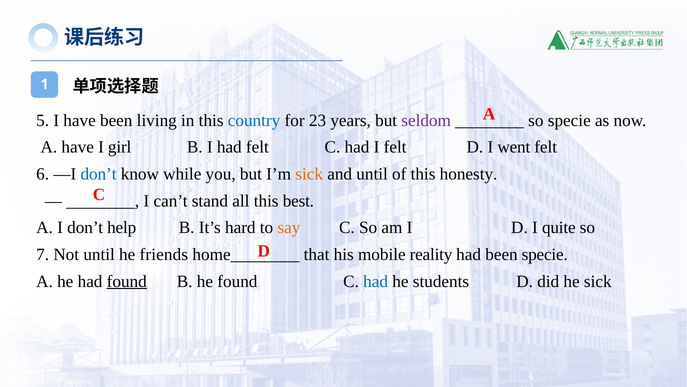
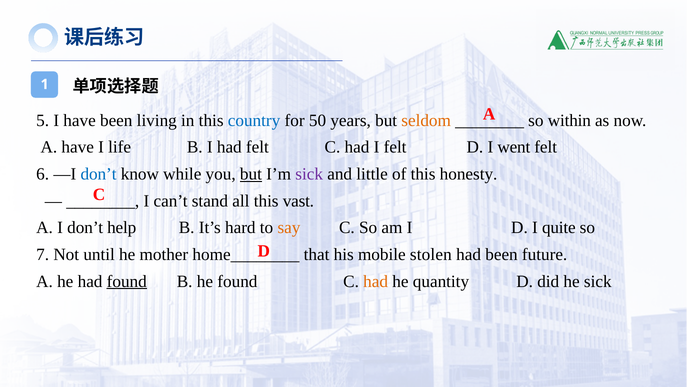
23: 23 -> 50 (318, 120)
seldom colour: purple -> orange (426, 120)
so specie: specie -> within (569, 120)
girl: girl -> life (120, 147)
but underline: none -> present (251, 174)
sick colour: orange -> purple (309, 174)
and until: until -> little (372, 174)
best: best -> vast (298, 201)
friends: friends -> mother (164, 254)
reality: reality -> stolen (431, 254)
been specie: specie -> future (545, 254)
had colour: blue -> orange (376, 281)
students: students -> quantity (441, 281)
